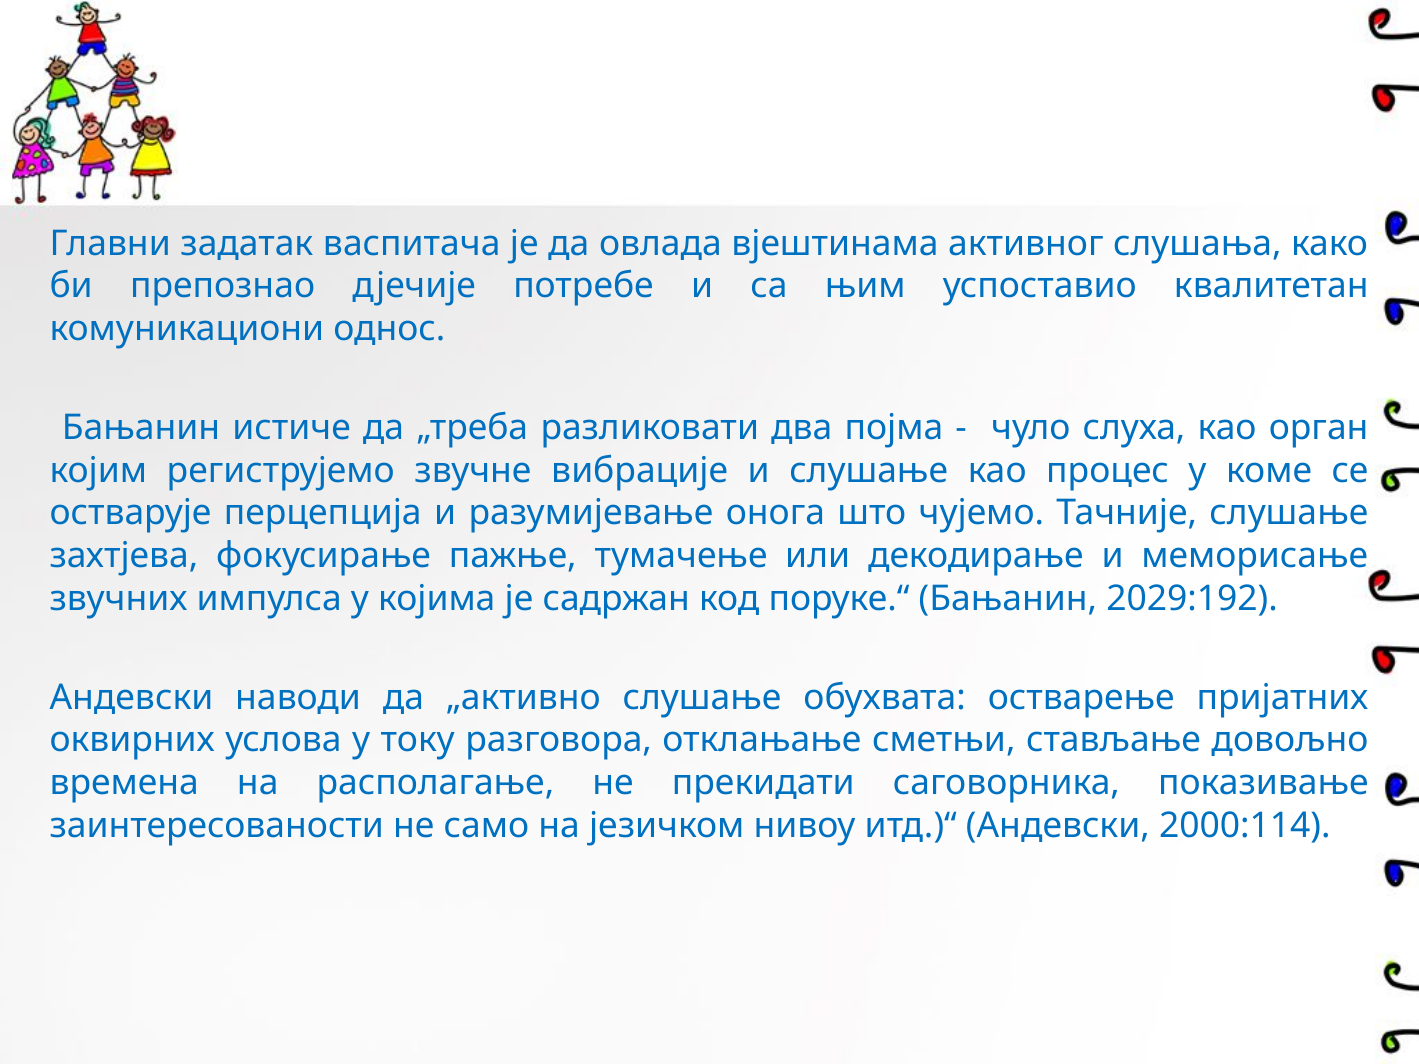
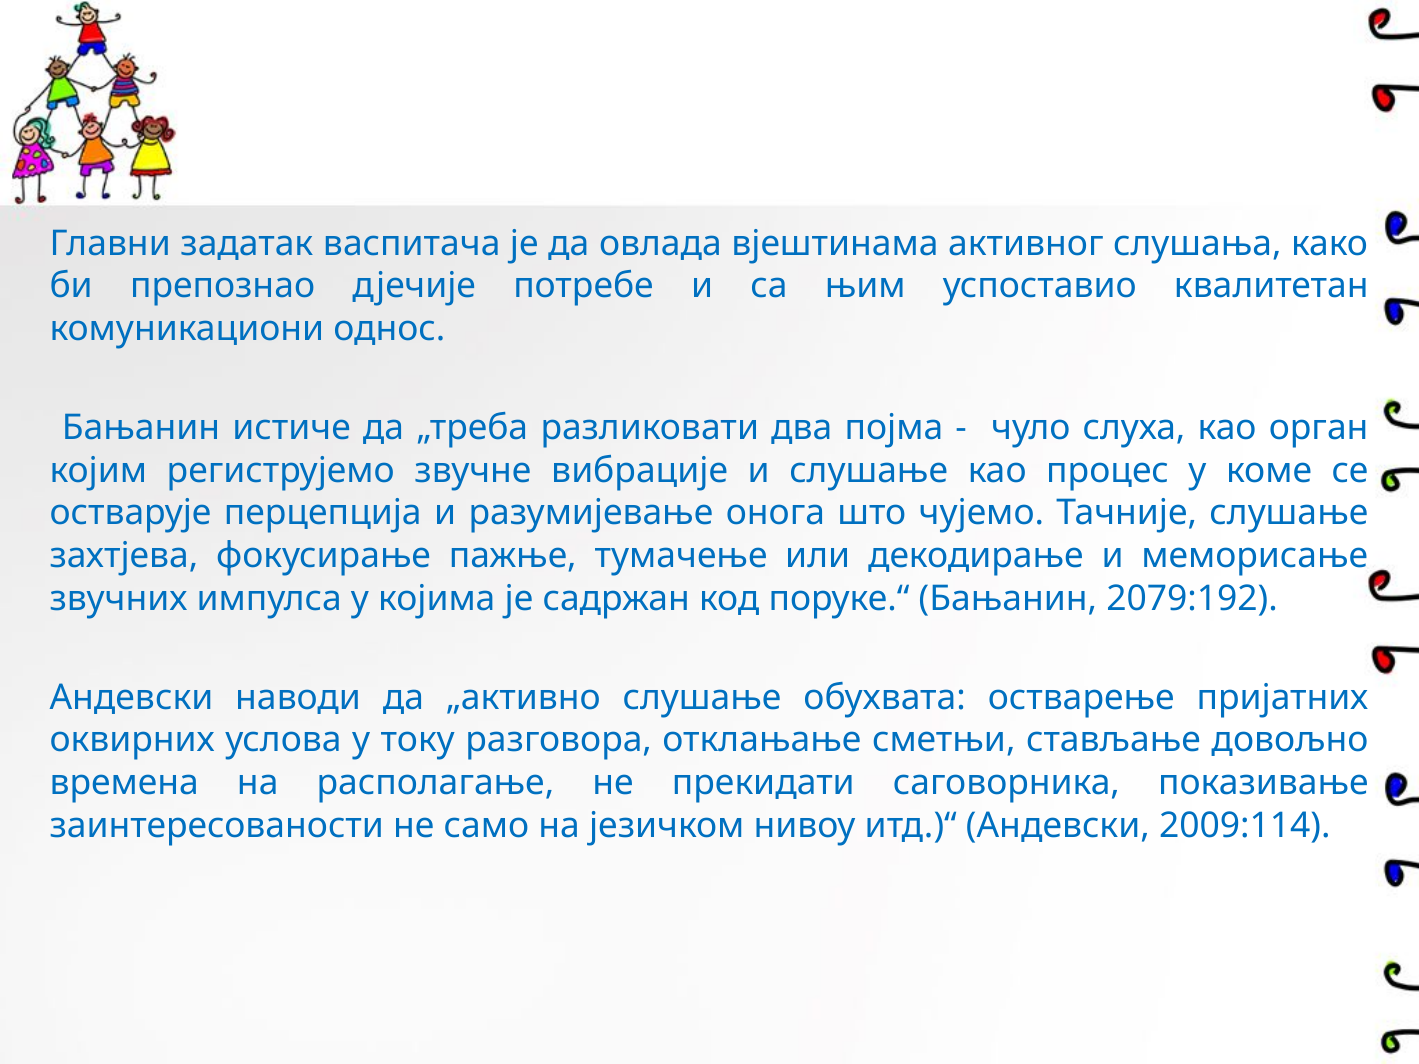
2029:192: 2029:192 -> 2079:192 (1192, 598)
2000:114: 2000:114 -> 2009:114 (1245, 826)
